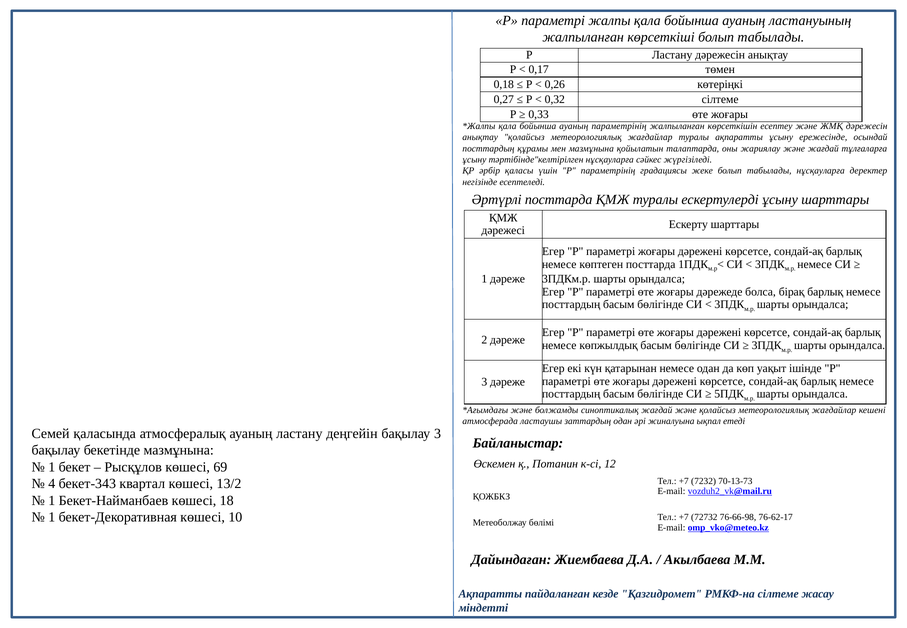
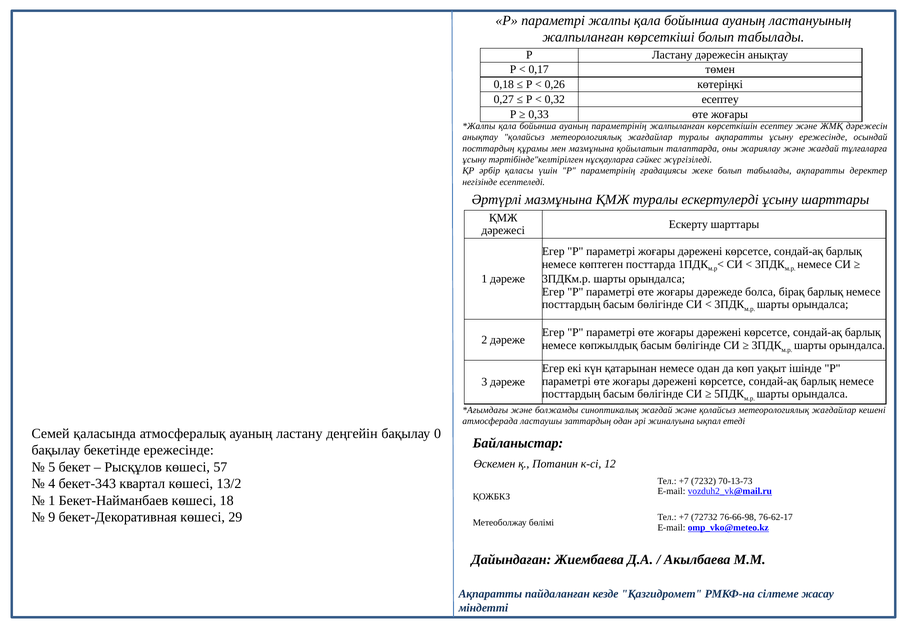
0,32 сілтеме: сілтеме -> есептеу (720, 99)
табылады нұсқауларға: нұсқауларға -> ақпаратты (821, 171)
Әртүрлі посттарда: посттарда -> мазмұнына (559, 200)
бақылау 3: 3 -> 0 (438, 433)
бекетінде мазмұнына: мазмұнына -> ережесінде (179, 450)
1: 1 -> 5 (52, 467)
69: 69 -> 57 (220, 467)
1: 1 -> 9 (52, 517)
10: 10 -> 29 (235, 517)
